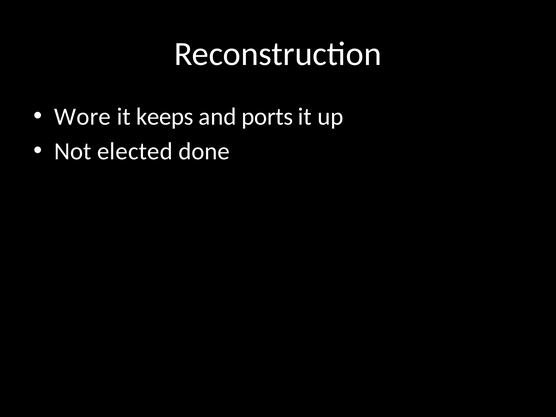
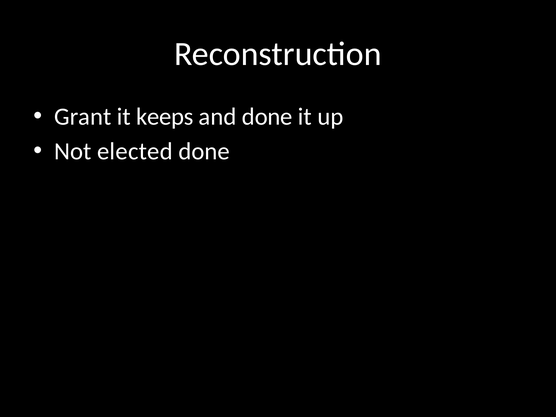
Wore: Wore -> Grant (83, 117)
and ports: ports -> done (267, 117)
